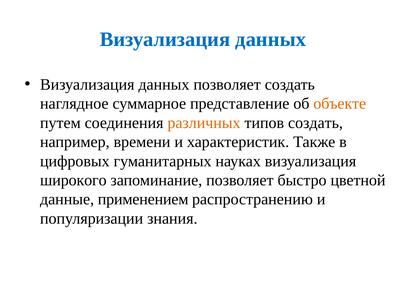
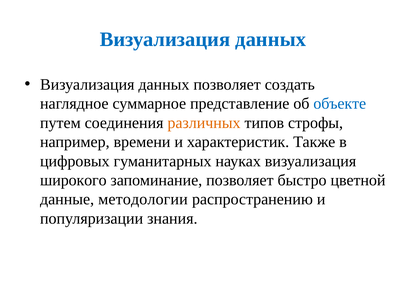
объекте colour: orange -> blue (340, 104)
типов создать: создать -> строфы (316, 123)
применением: применением -> методологии (143, 200)
